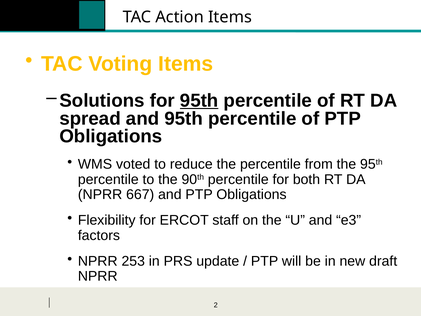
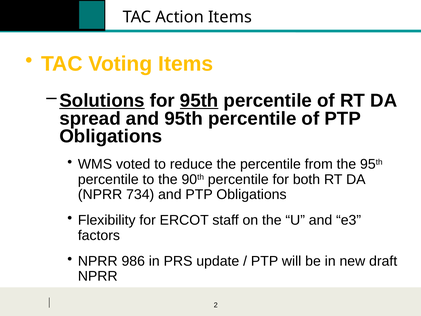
Solutions underline: none -> present (102, 100)
667: 667 -> 734 (140, 194)
253: 253 -> 986 (133, 261)
